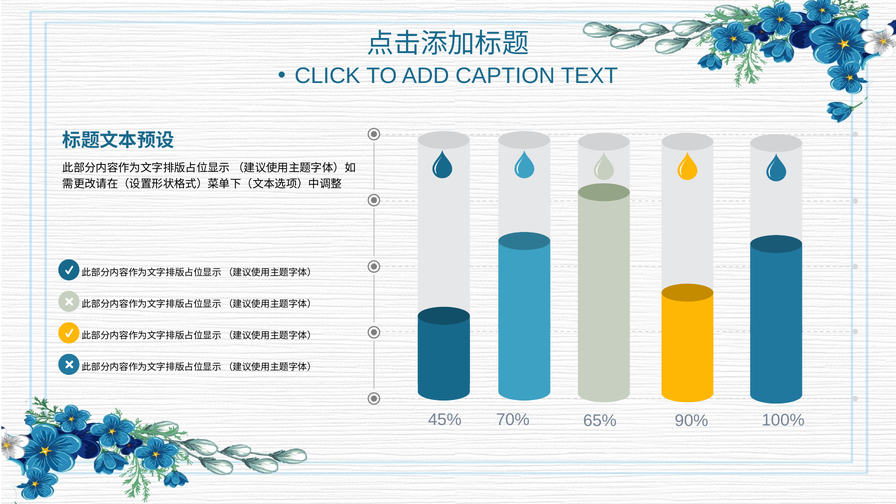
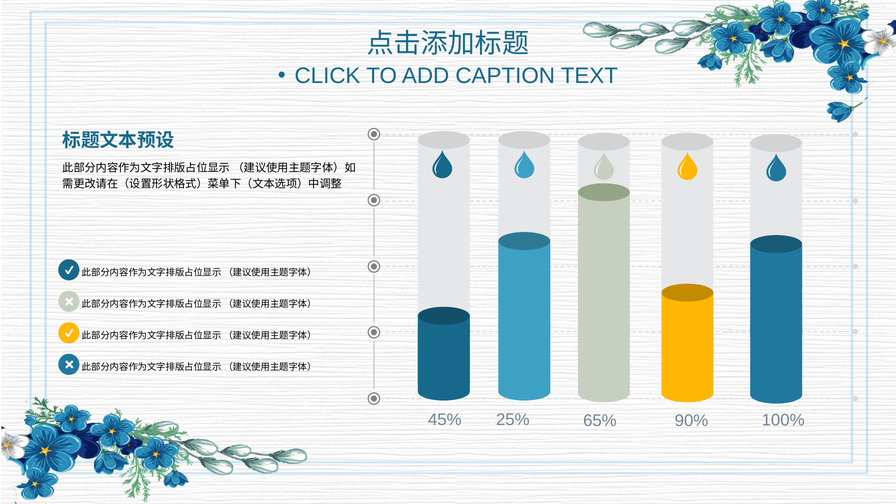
70%: 70% -> 25% (513, 420)
